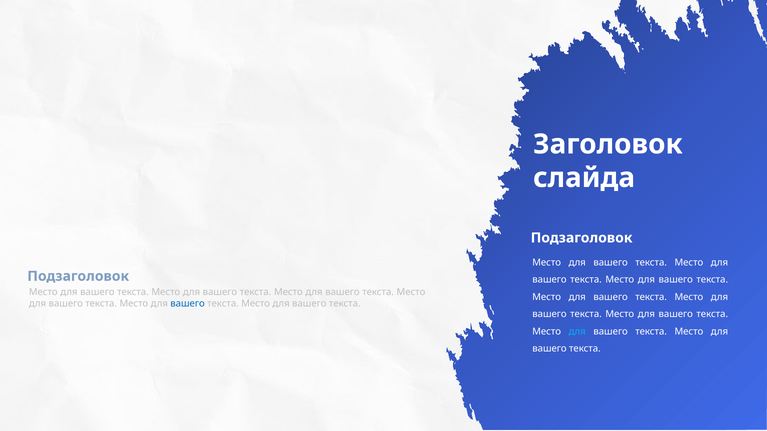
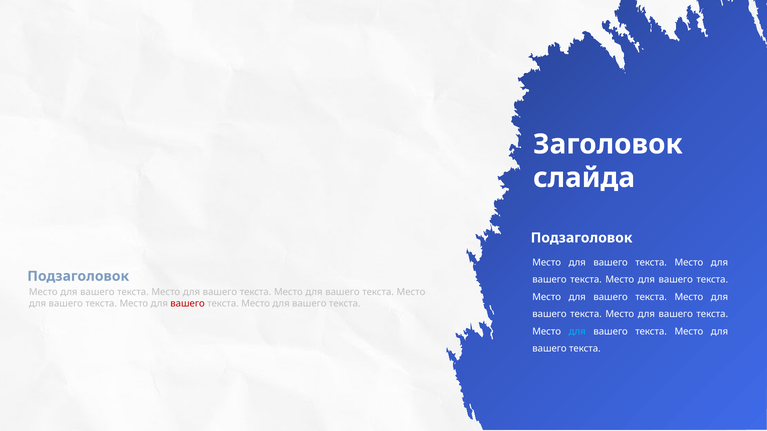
вашего colour: blue -> red (188, 304)
